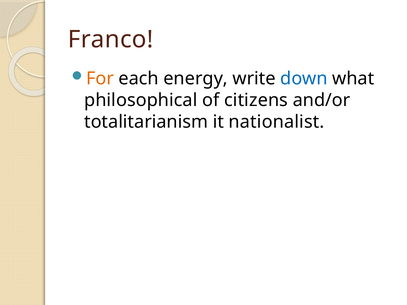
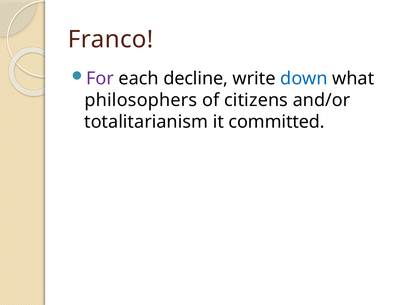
For colour: orange -> purple (100, 79)
energy: energy -> decline (196, 79)
philosophical: philosophical -> philosophers (141, 100)
nationalist: nationalist -> committed (277, 122)
